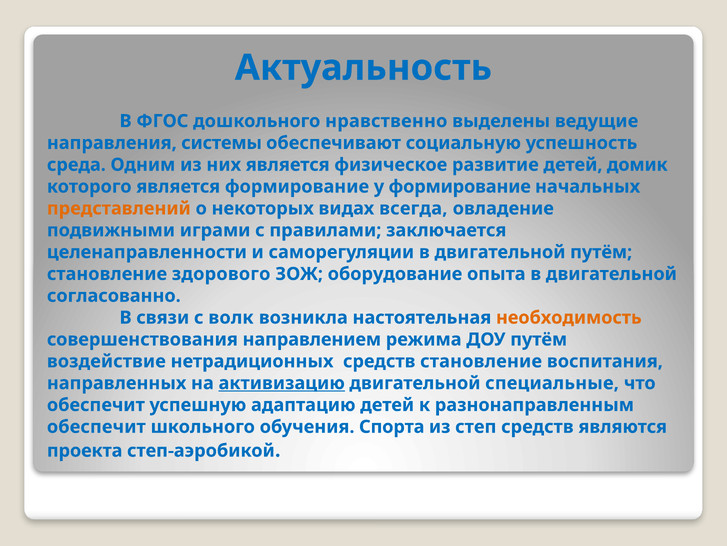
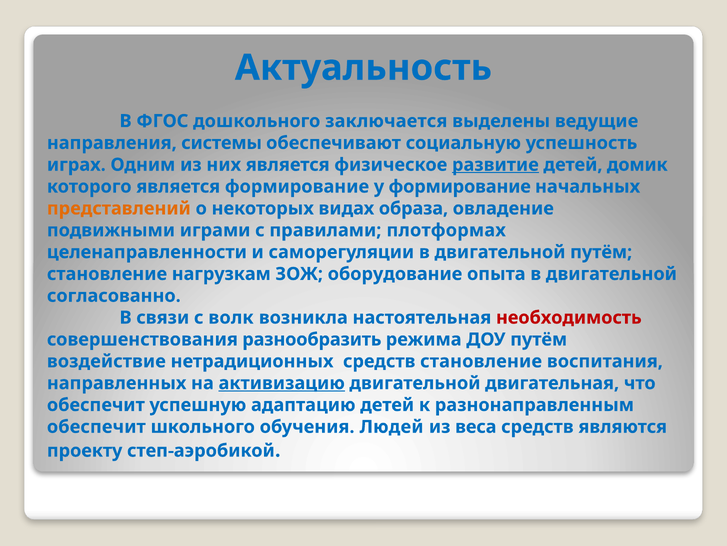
нравственно: нравственно -> заключается (386, 121)
среда: среда -> играх (76, 165)
развитие underline: none -> present (495, 165)
всегда: всегда -> образа (413, 208)
заключается: заключается -> плотформах (446, 230)
здорового: здорового -> нагрузкам (221, 274)
необходимость colour: orange -> red (569, 317)
направлением: направлением -> разнообразить (312, 339)
специальные: специальные -> двигательная (552, 383)
Спорта: Спорта -> Людей (392, 426)
степ: степ -> веса (476, 426)
проекта: проекта -> проекту (85, 450)
